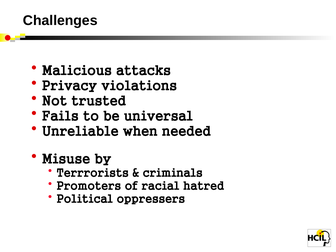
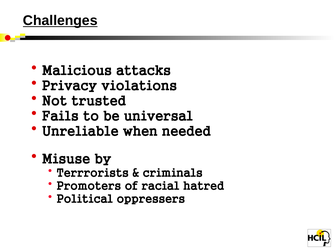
Challenges underline: none -> present (60, 21)
